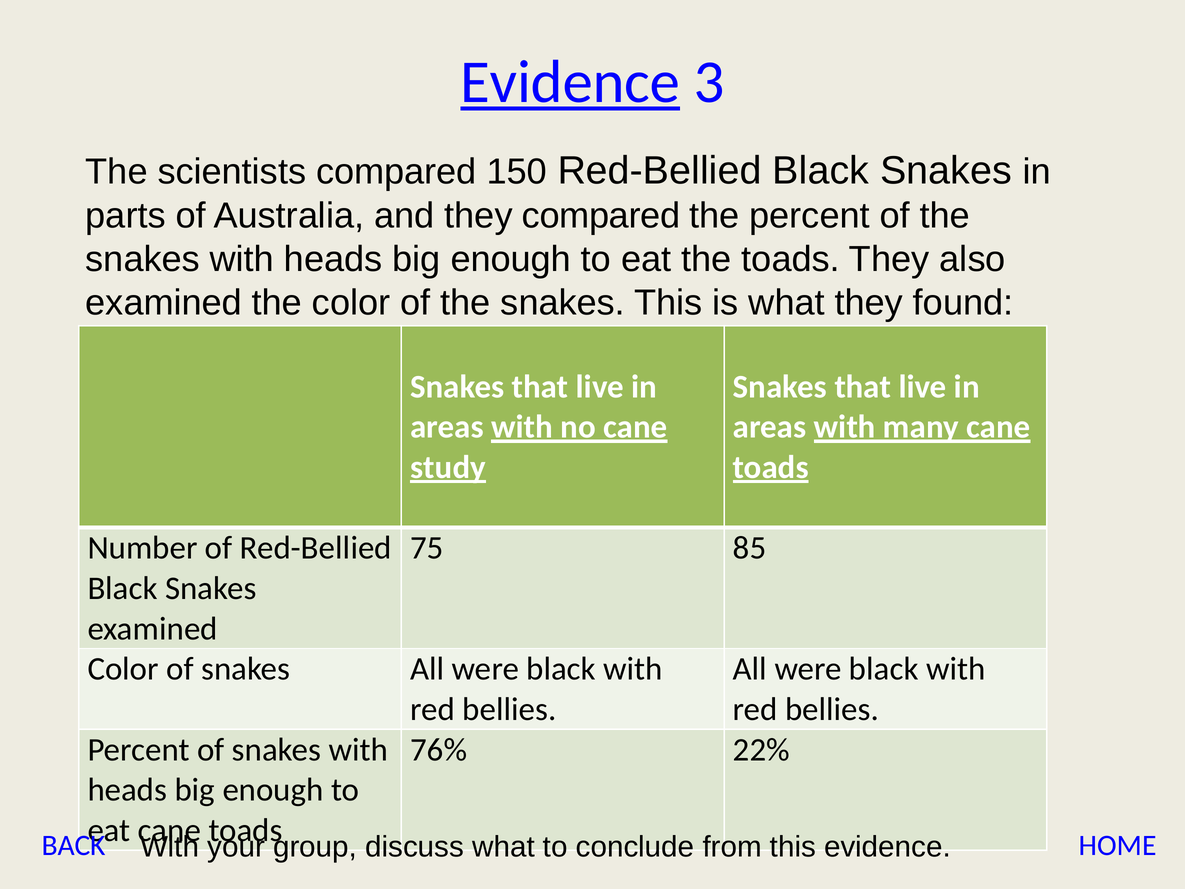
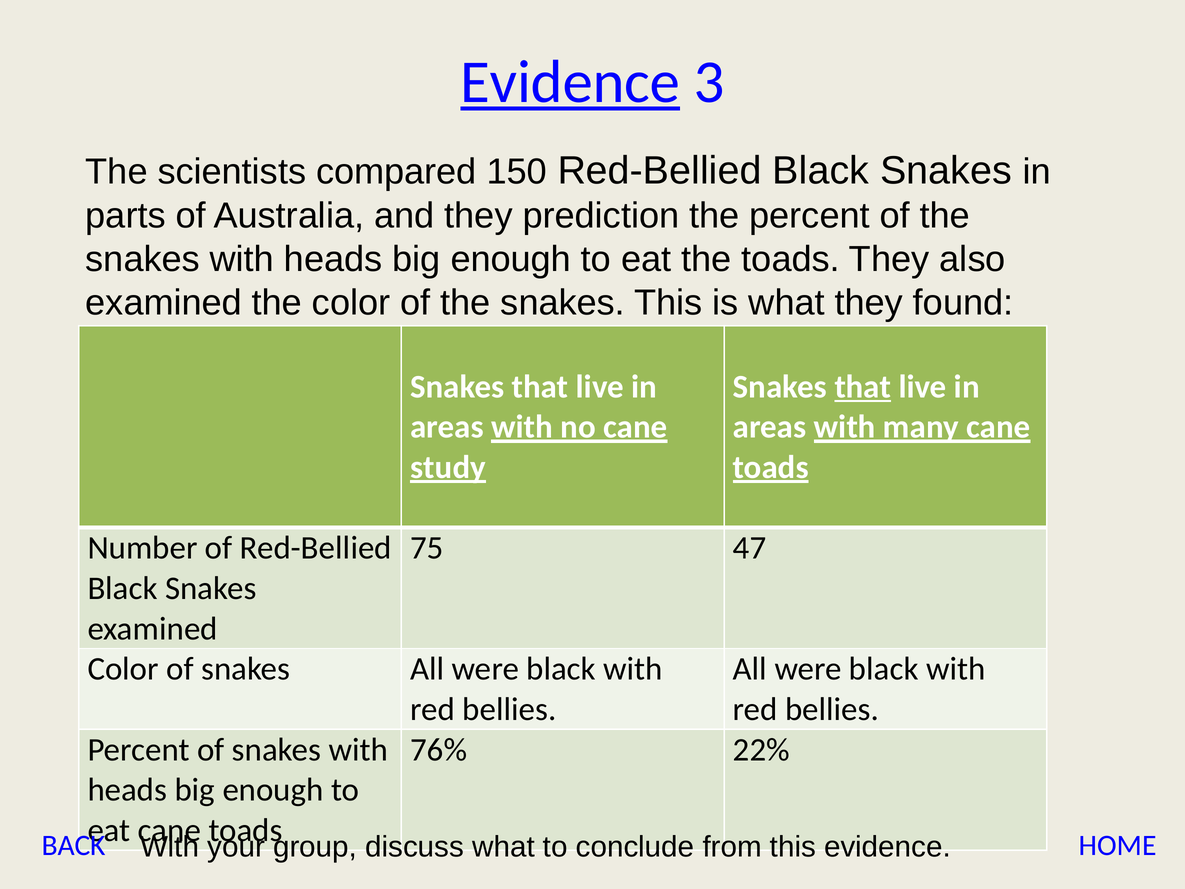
they compared: compared -> prediction (601, 216)
that underline: none -> present (863, 387)
85: 85 -> 47 (750, 548)
